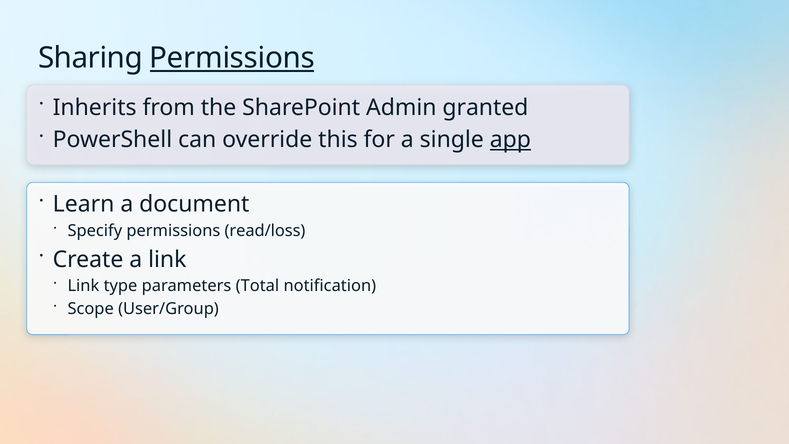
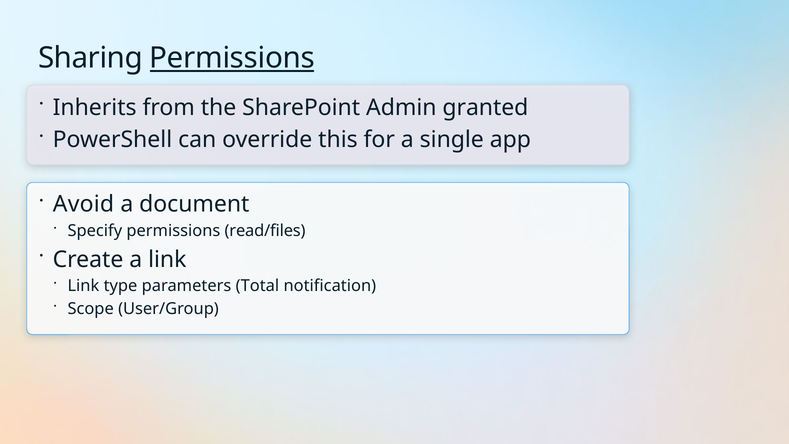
app underline: present -> none (510, 140)
Learn: Learn -> Avoid (83, 204)
read/loss: read/loss -> read/files (265, 231)
